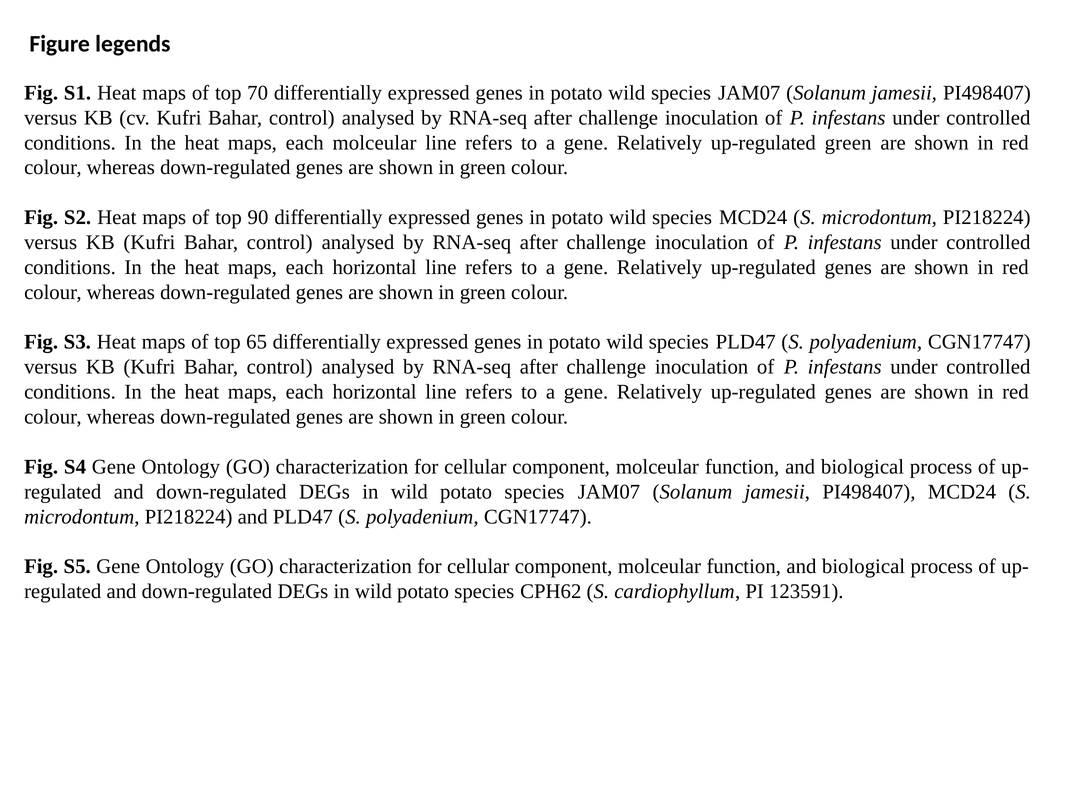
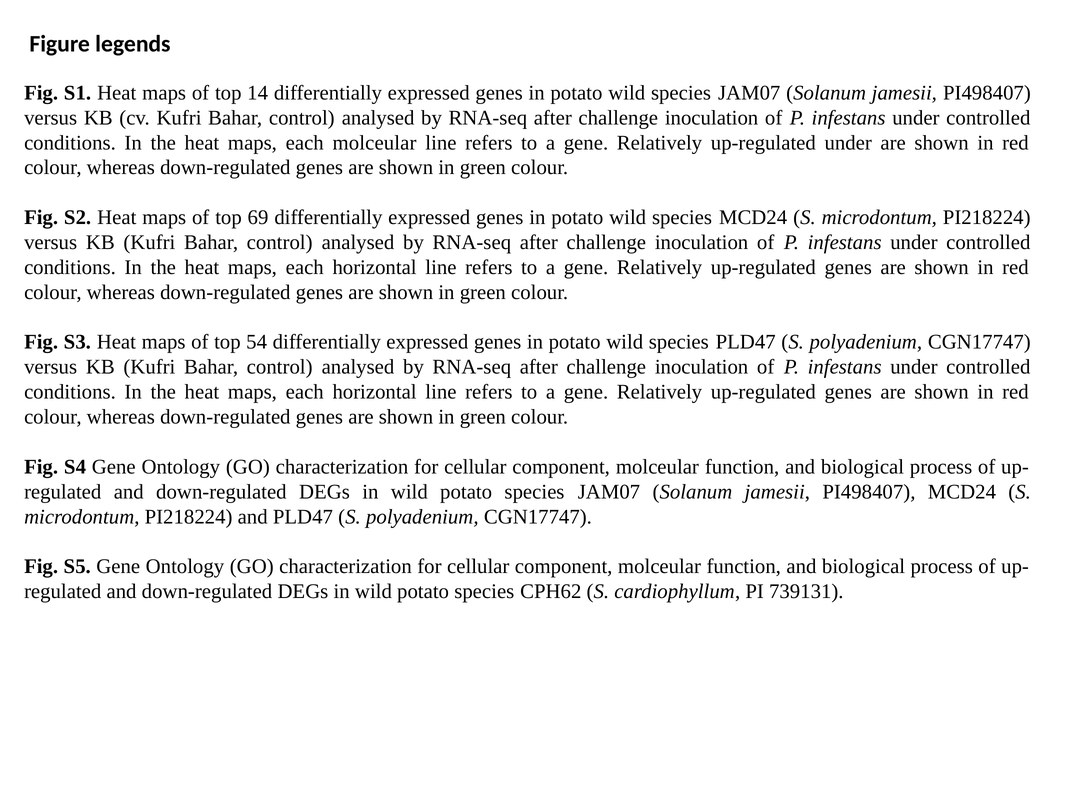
70: 70 -> 14 (258, 93)
up-regulated green: green -> under (848, 143)
90: 90 -> 69 (258, 217)
65: 65 -> 54 (257, 342)
123591: 123591 -> 739131 (806, 591)
